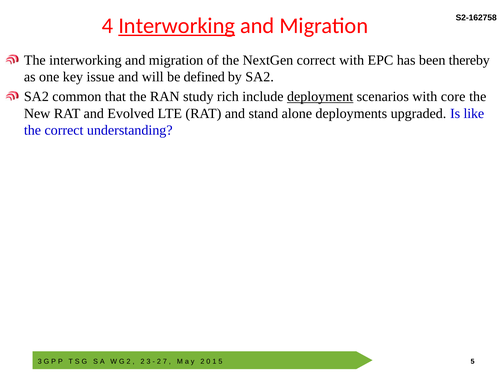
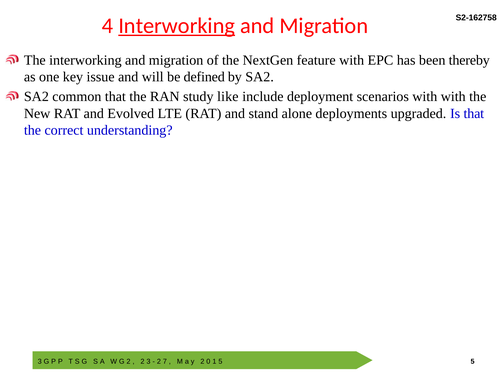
NextGen correct: correct -> feature (316, 60)
rich: rich -> like (228, 97)
deployment underline: present -> none (320, 97)
with core: core -> with (453, 97)
Is like: like -> that (474, 113)
